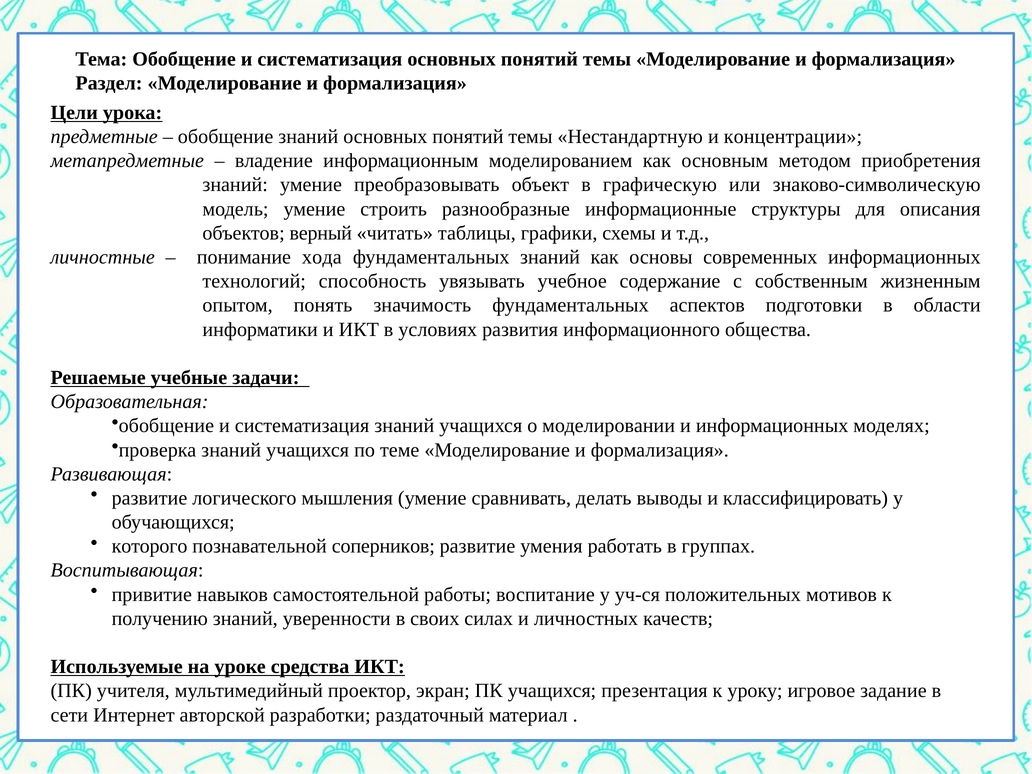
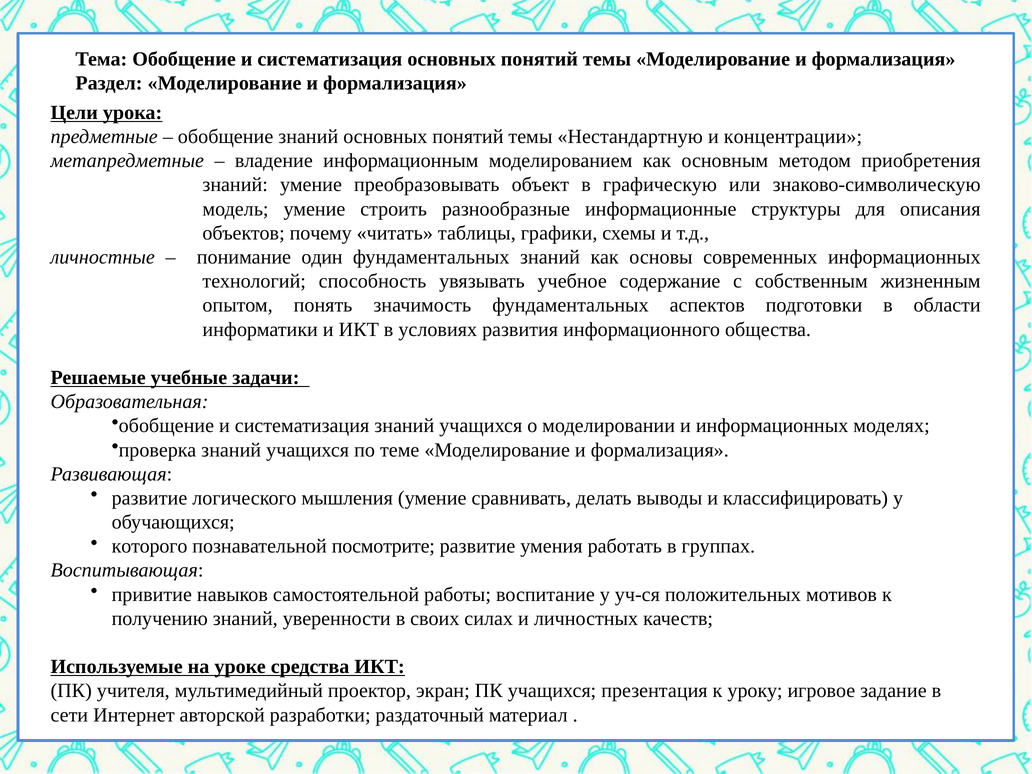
верный: верный -> почему (321, 233)
хода: хода -> один (322, 257)
соперников: соперников -> посмотрите (383, 546)
